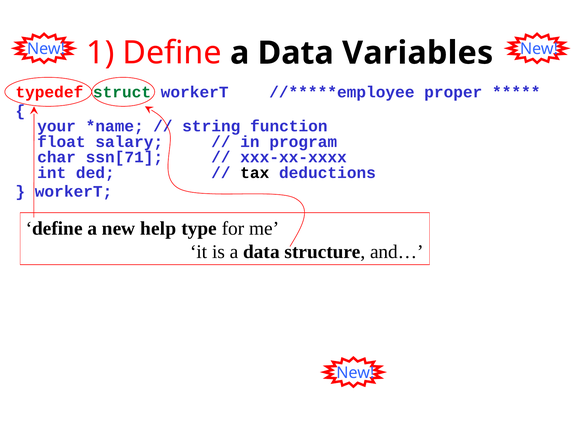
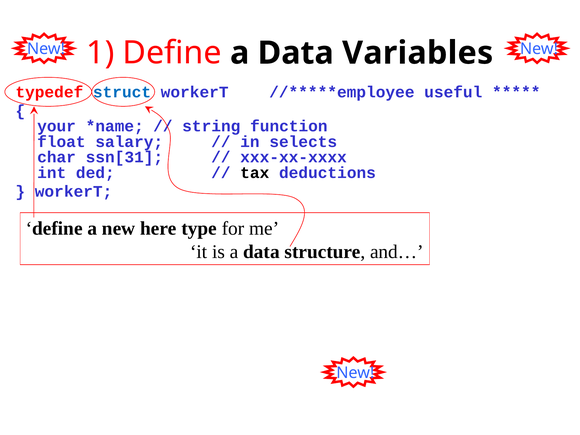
struct colour: green -> blue (122, 92)
proper: proper -> useful (453, 92)
program: program -> selects (303, 142)
ssn[71: ssn[71 -> ssn[31 (124, 157)
help: help -> here (158, 228)
